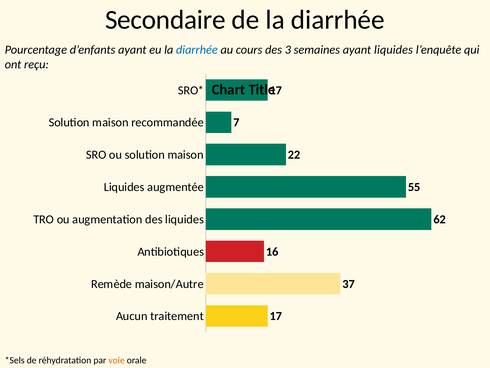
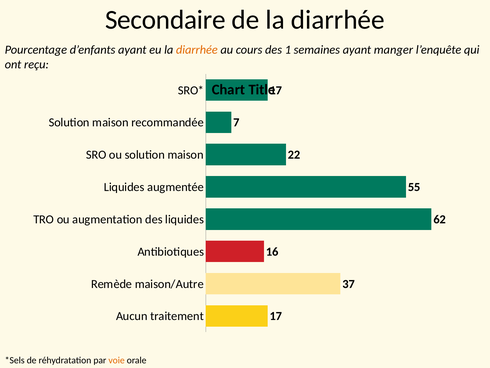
diarrhée colour: blue -> orange (197, 50)
3: 3 -> 1 (288, 50)
ayant liquides: liquides -> manger (393, 50)
